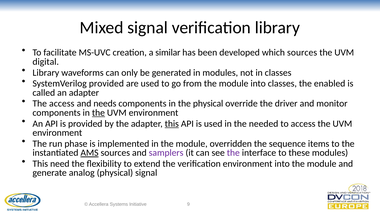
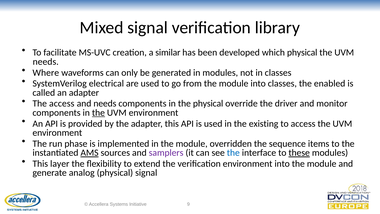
which sources: sources -> physical (302, 53)
digital: digital -> needs (46, 62)
Library: Library -> Where (46, 73)
SystemVerilog provided: provided -> electrical (106, 83)
this underline: present -> none (172, 123)
needed: needed -> existing (264, 123)
the colour: purple -> blue (233, 153)
these underline: none -> present (299, 153)
need: need -> layer (60, 164)
